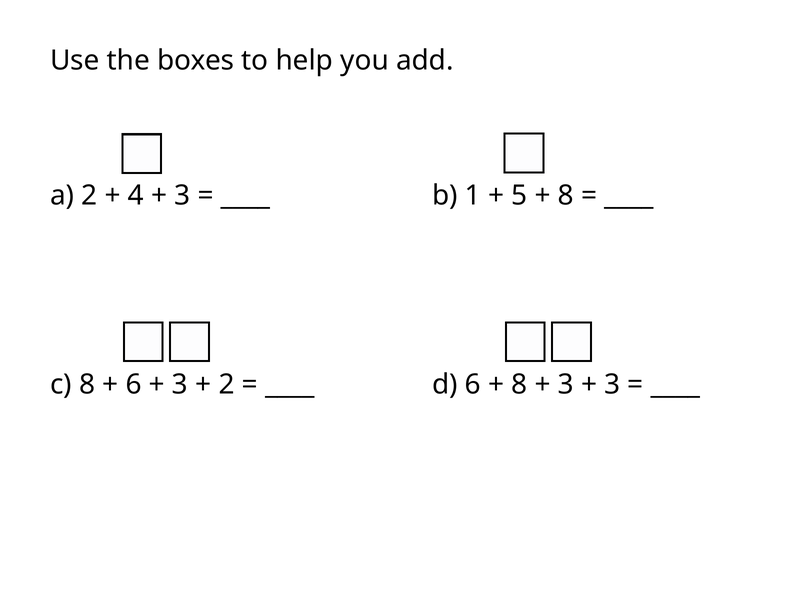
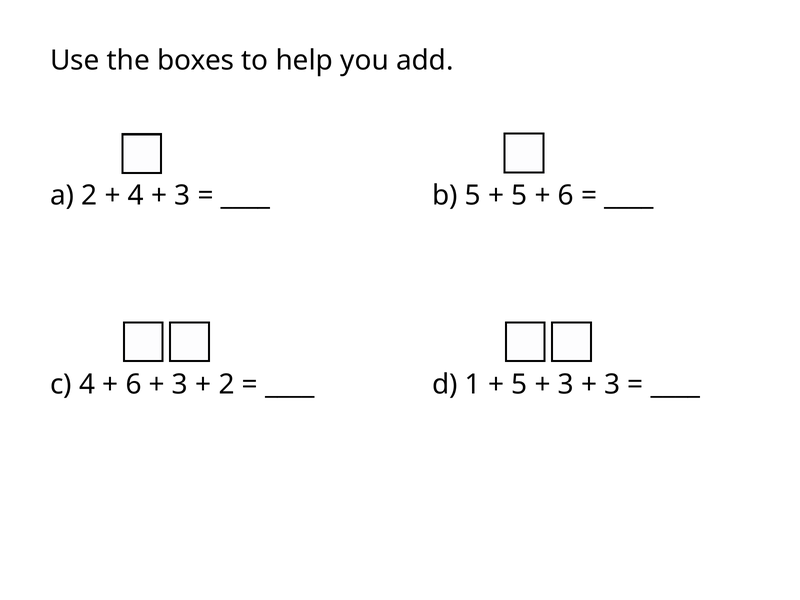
b 1: 1 -> 5 (473, 195)
8: 8 -> 6 (566, 195)
c 8: 8 -> 4 (87, 384)
d 6: 6 -> 1 (473, 384)
8: 8 -> 5 (519, 384)
